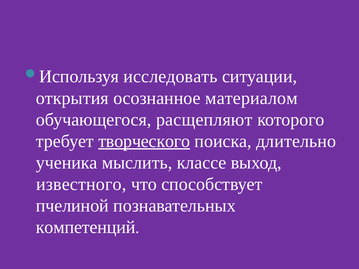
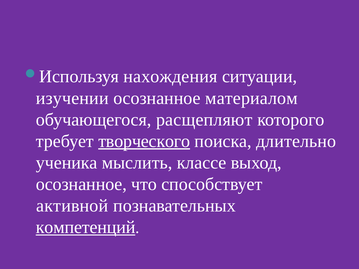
исследовать: исследовать -> нахождения (170, 77)
открытия: открытия -> изучении (72, 98)
известного: известного -> осознанное (81, 184)
пчелиной: пчелиной -> активной (72, 206)
компетенций underline: none -> present (86, 227)
